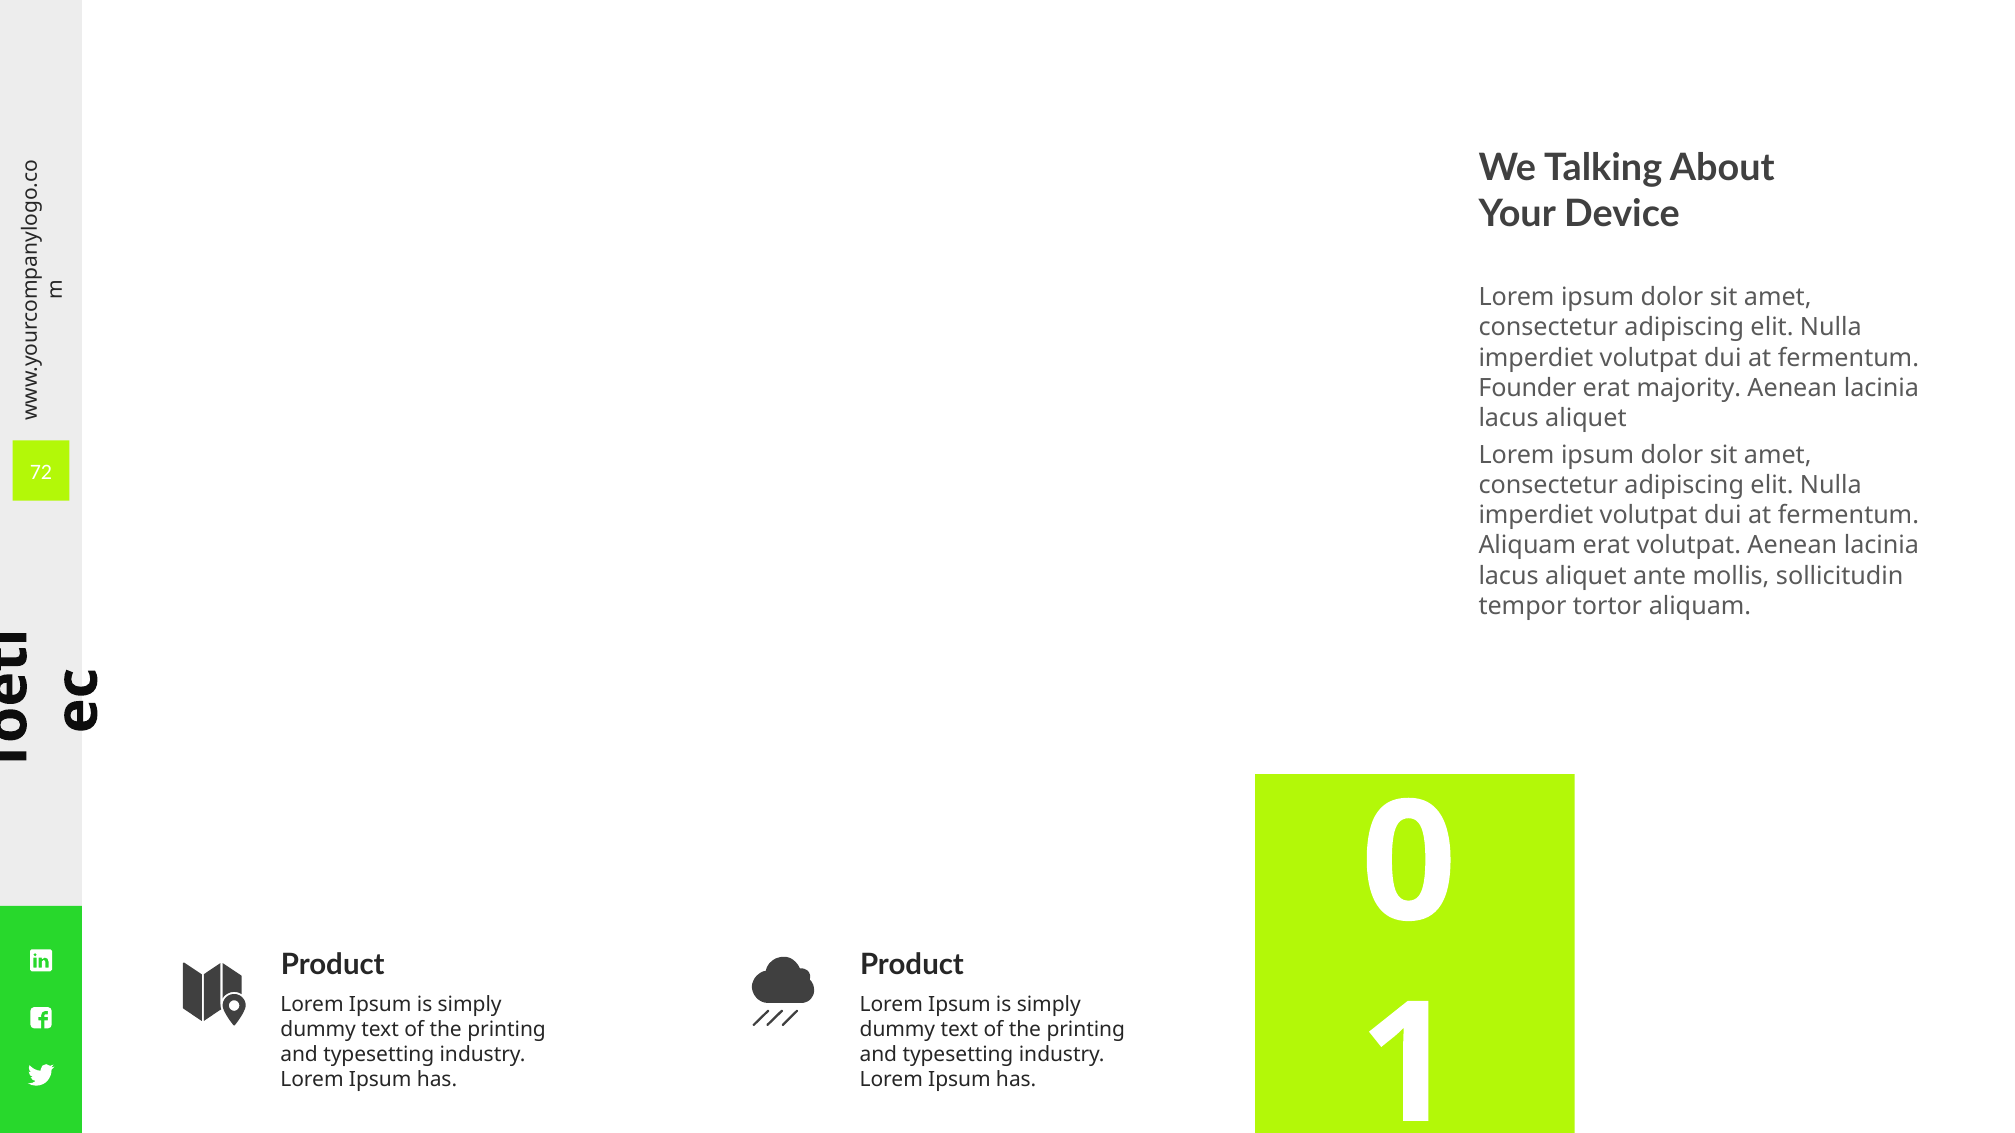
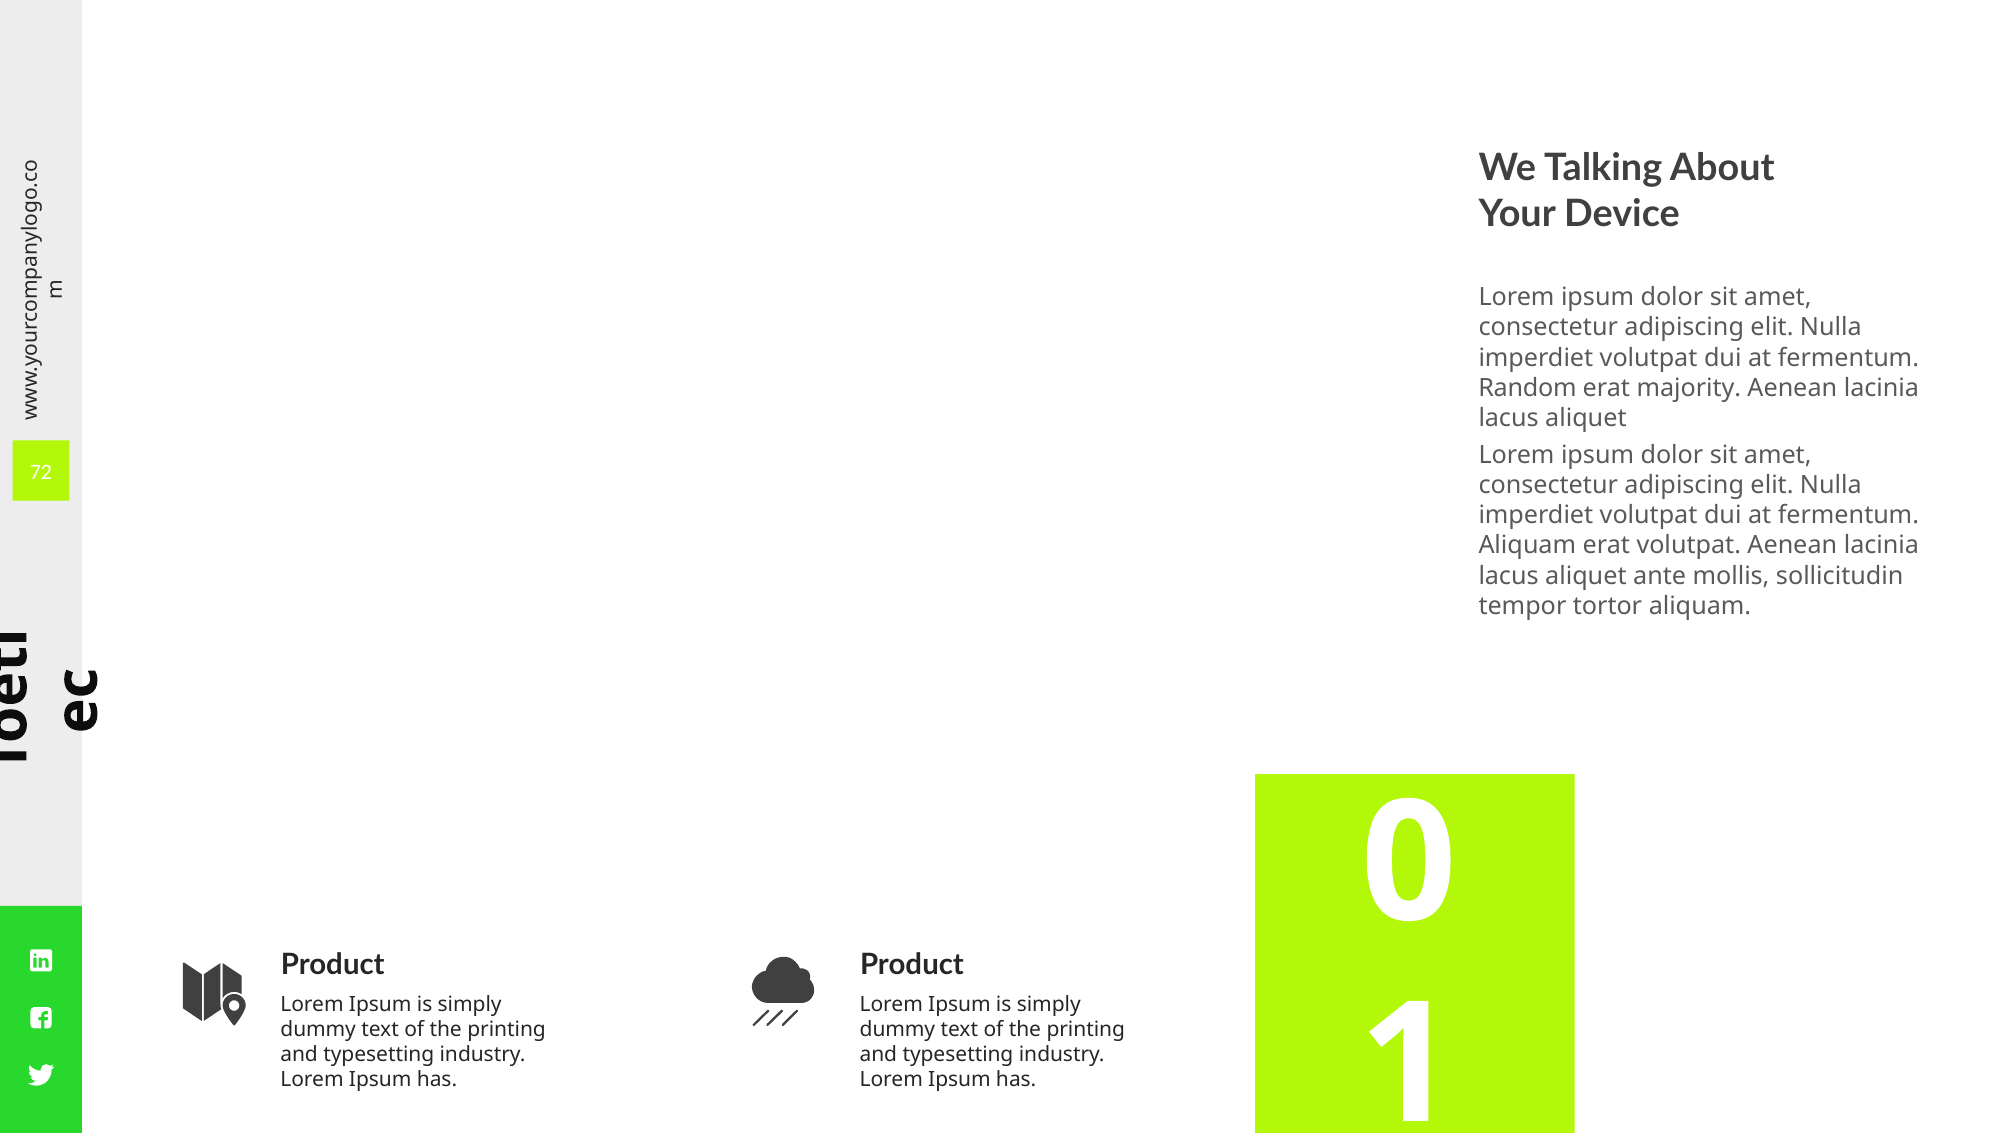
Founder: Founder -> Random (1527, 388)
